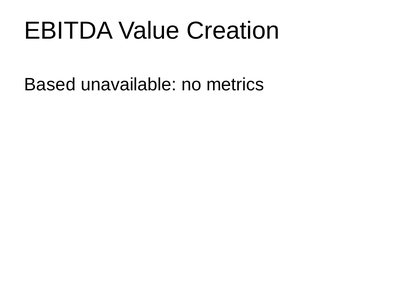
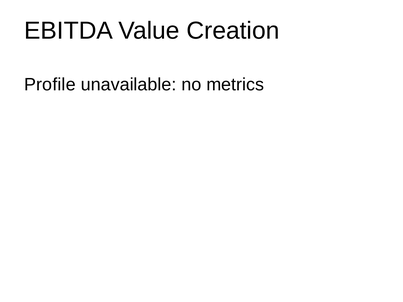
Based: Based -> Profile (50, 85)
